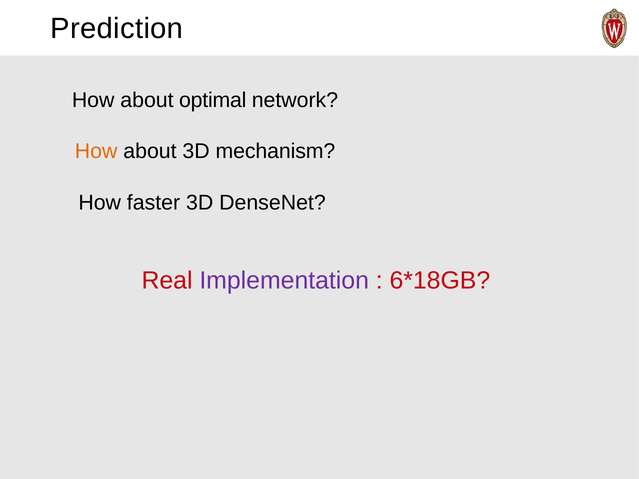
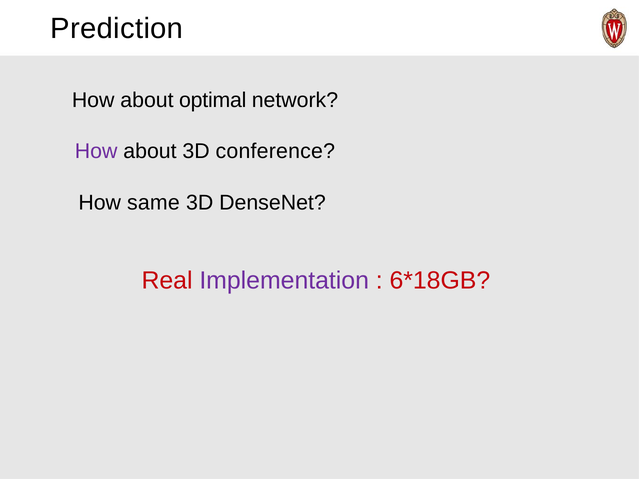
How colour: orange -> purple (96, 151)
mechanism: mechanism -> conference (275, 151)
faster: faster -> same (153, 203)
